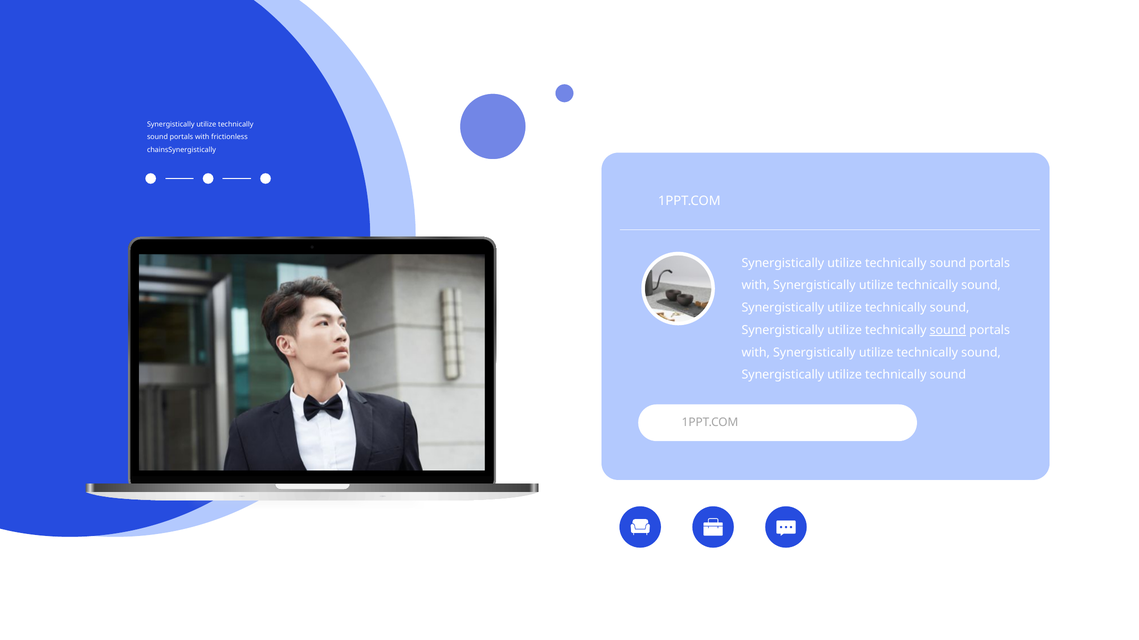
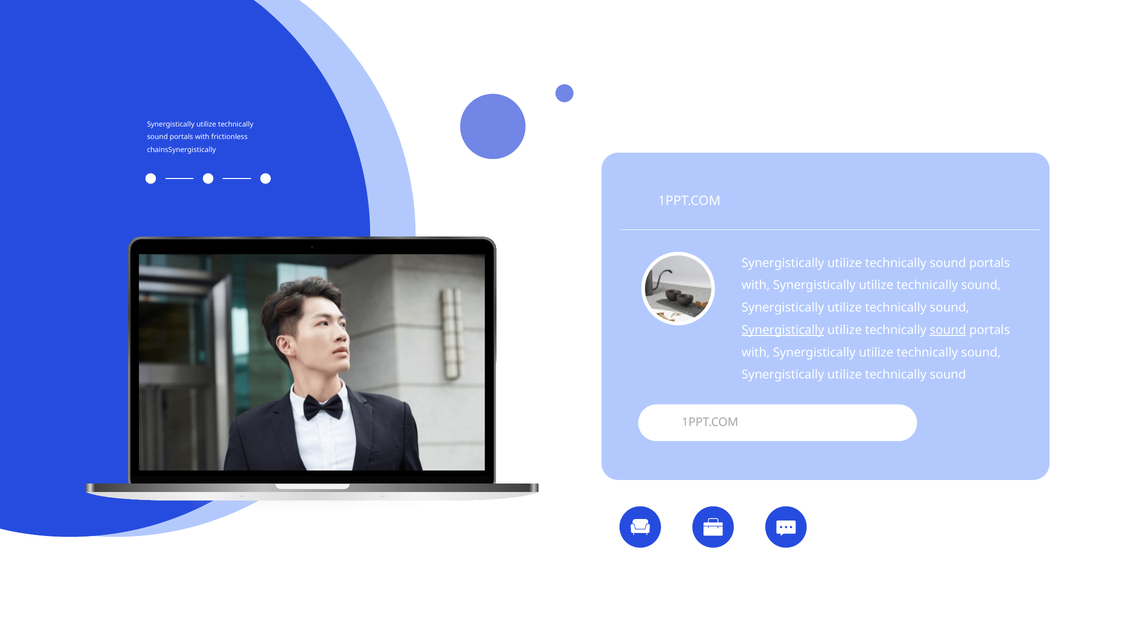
Synergistically underline: none -> present (783, 330)
